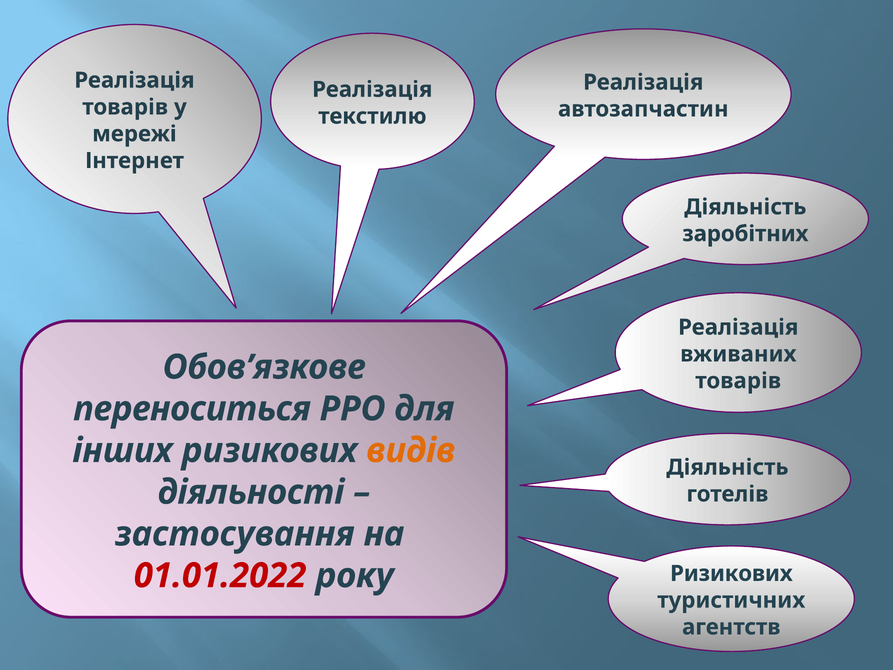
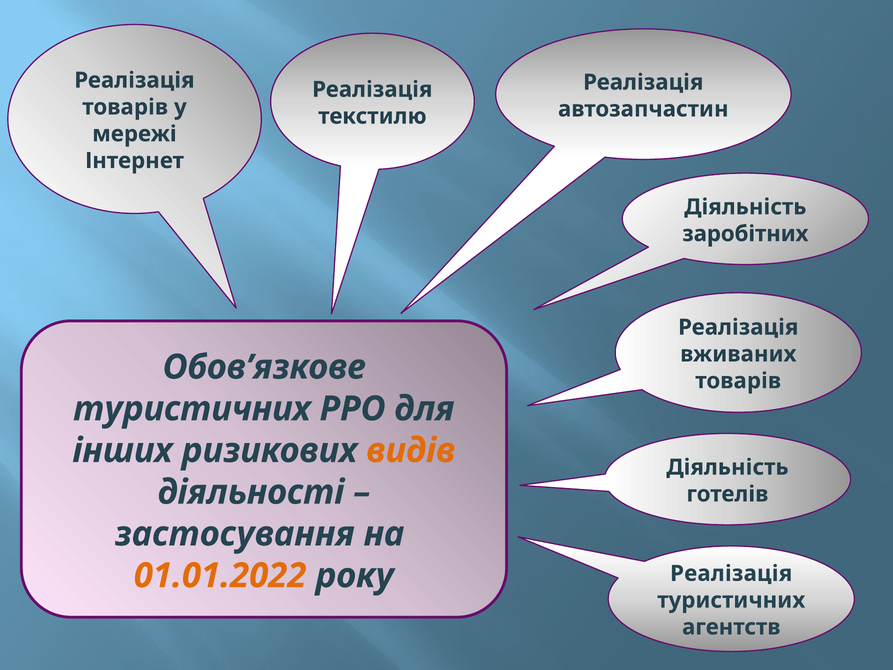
переноситься: переноситься -> туристичних (192, 409)
Ризикових: Ризикових -> Реалізація (731, 573)
01.01.2022 colour: red -> orange (220, 575)
